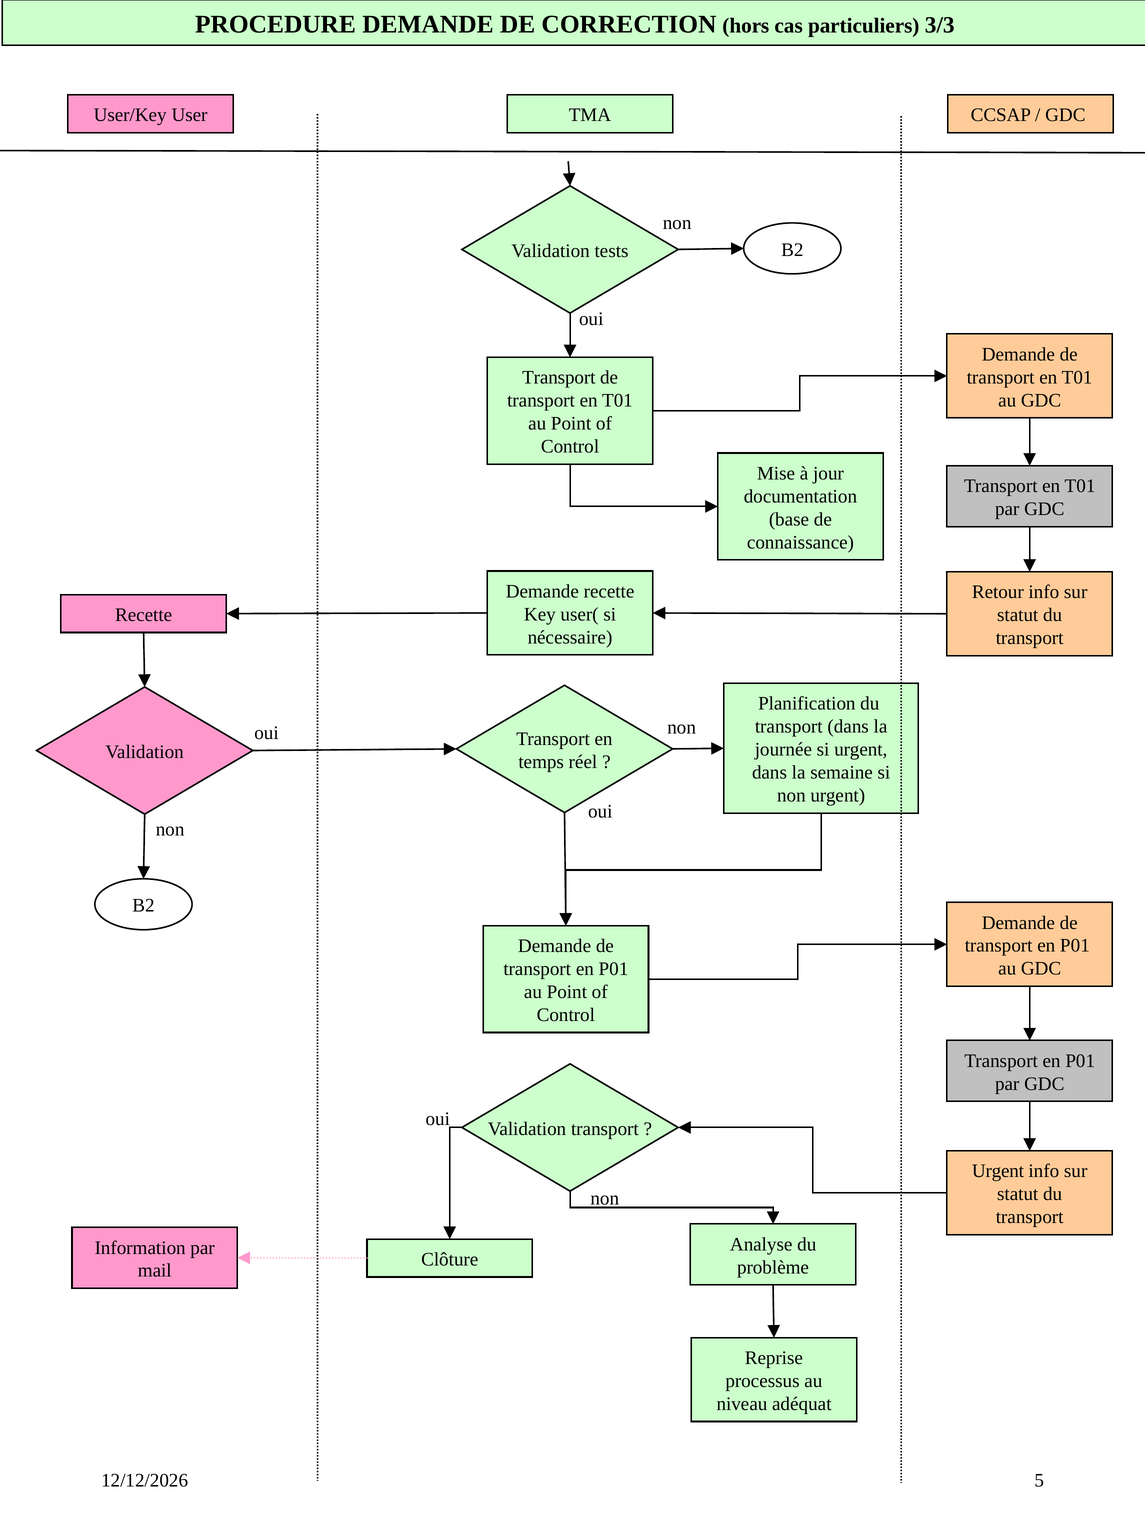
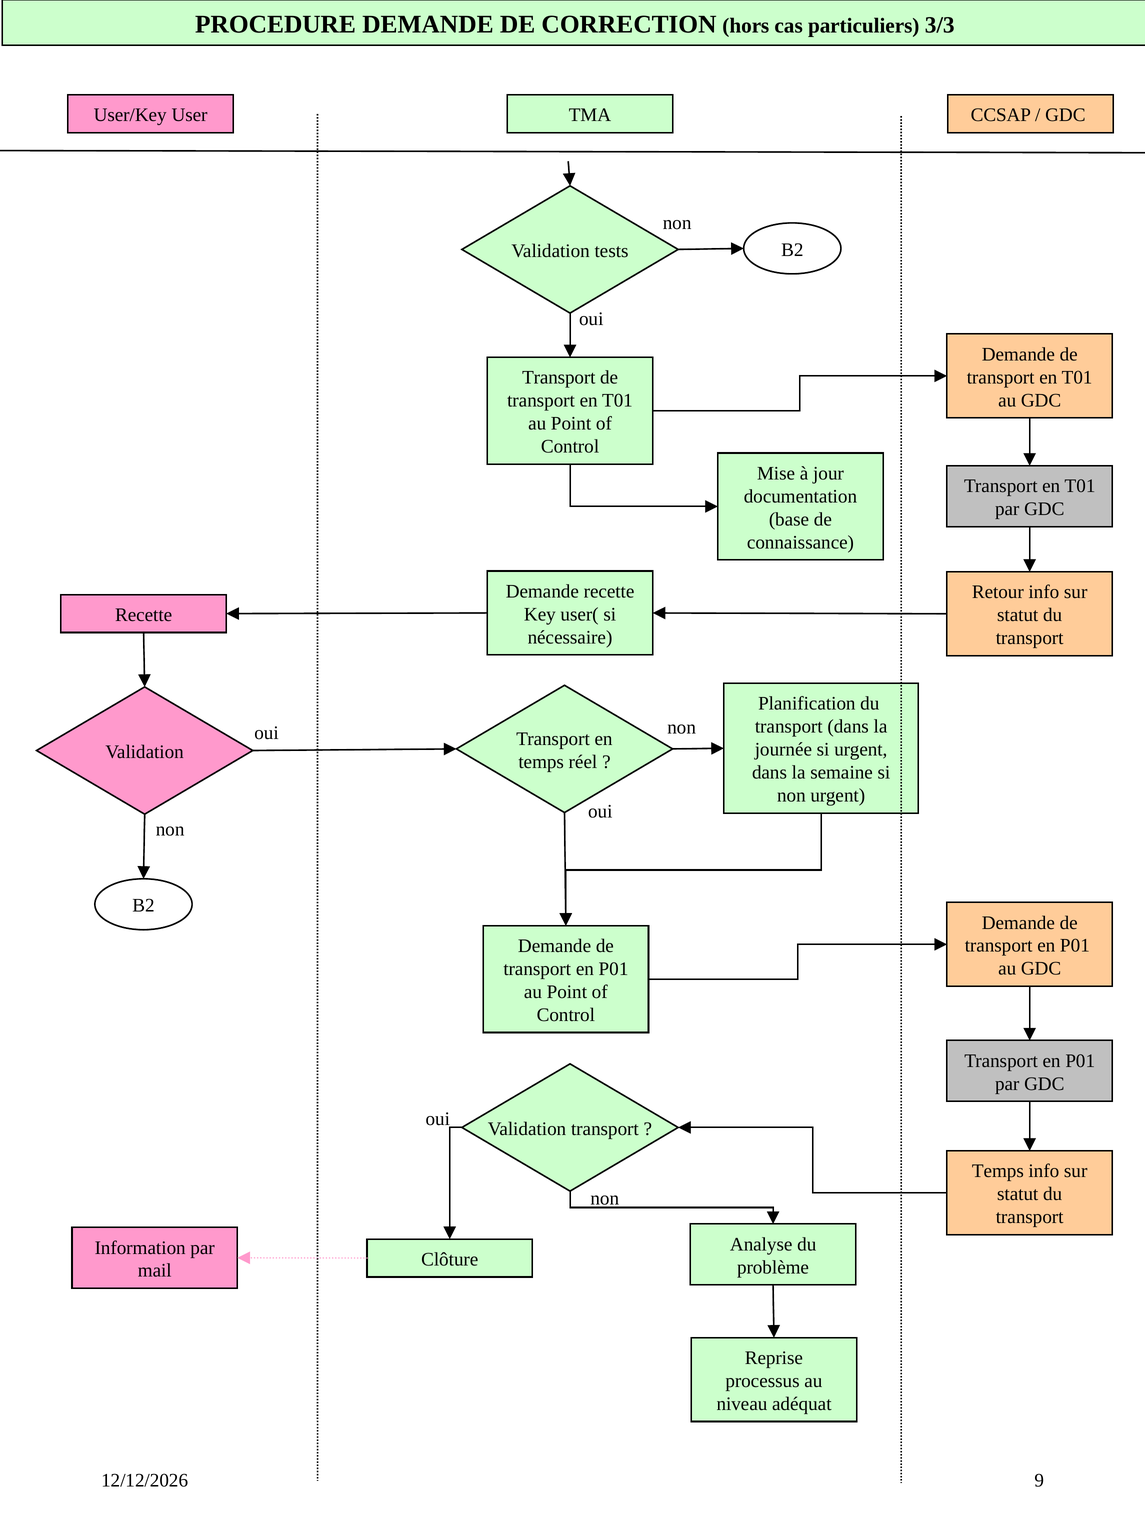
Urgent: Urgent -> Temps (998, 1171)
5: 5 -> 9 (1039, 1480)
